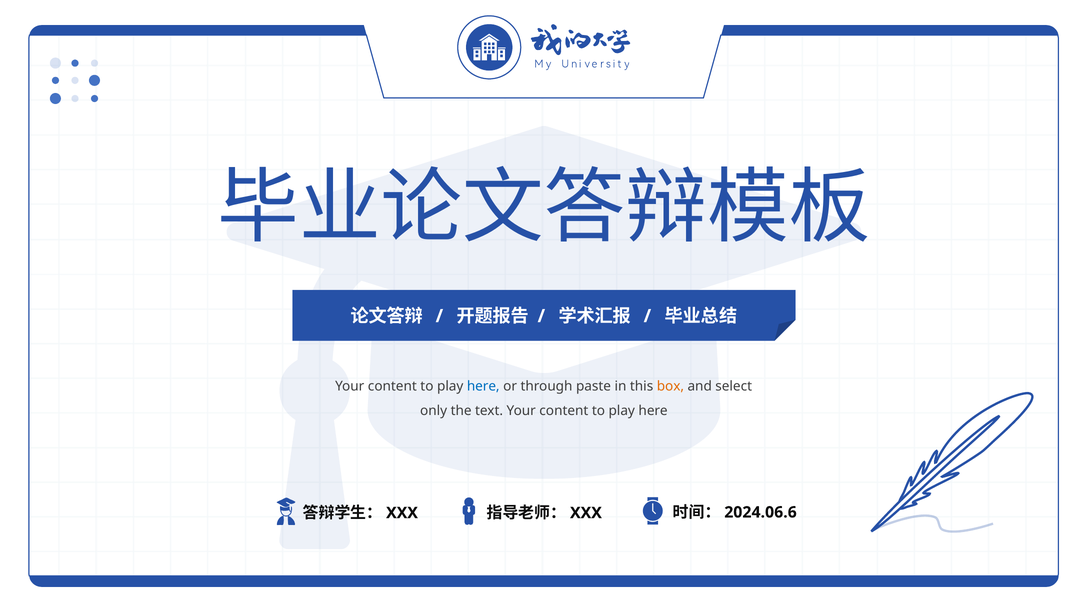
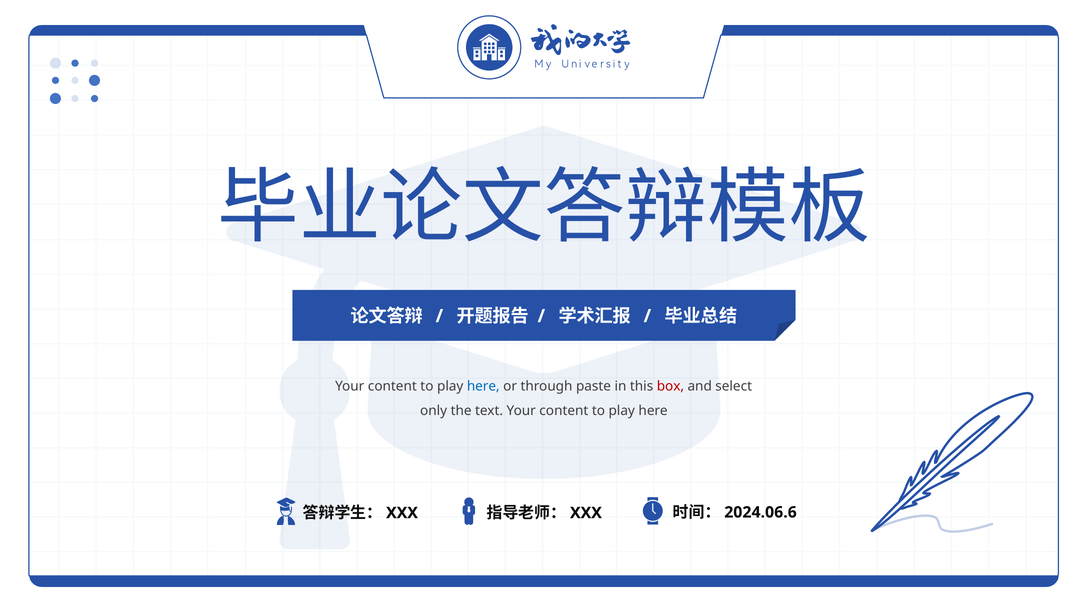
box colour: orange -> red (670, 386)
